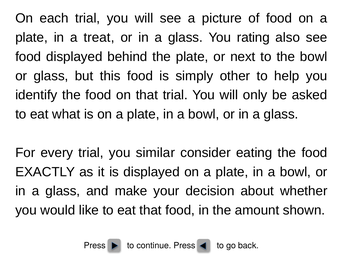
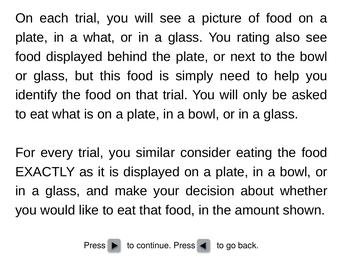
a treat: treat -> what (99, 38)
other: other -> need (235, 76)
